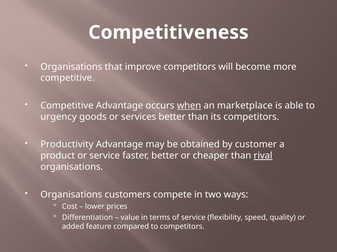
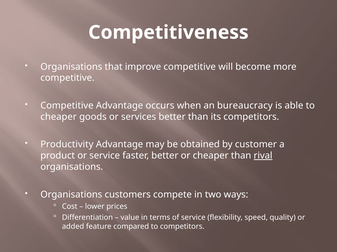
improve competitors: competitors -> competitive (190, 67)
when underline: present -> none (189, 106)
marketplace: marketplace -> bureaucracy (245, 106)
urgency: urgency -> cheaper (59, 117)
